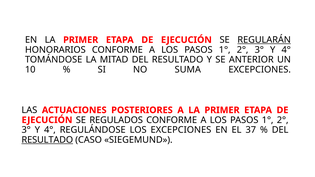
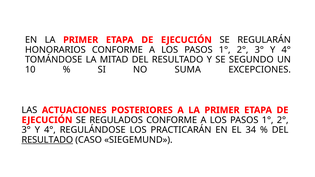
REGULARÁN underline: present -> none (264, 40)
ANTERIOR: ANTERIOR -> SEGUNDO (251, 60)
LOS EXCEPCIONES: EXCEPCIONES -> PRACTICARÁN (181, 130)
37: 37 -> 34 (251, 130)
